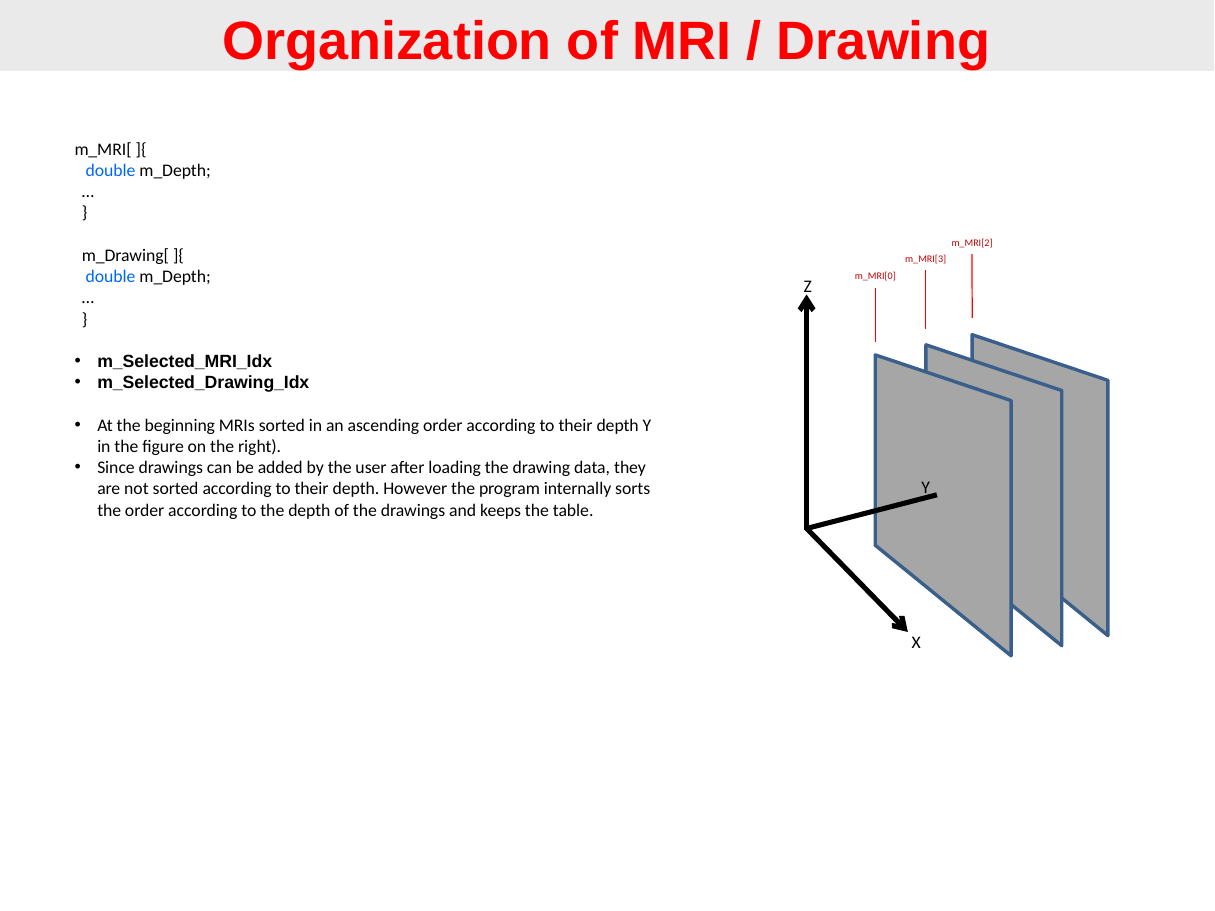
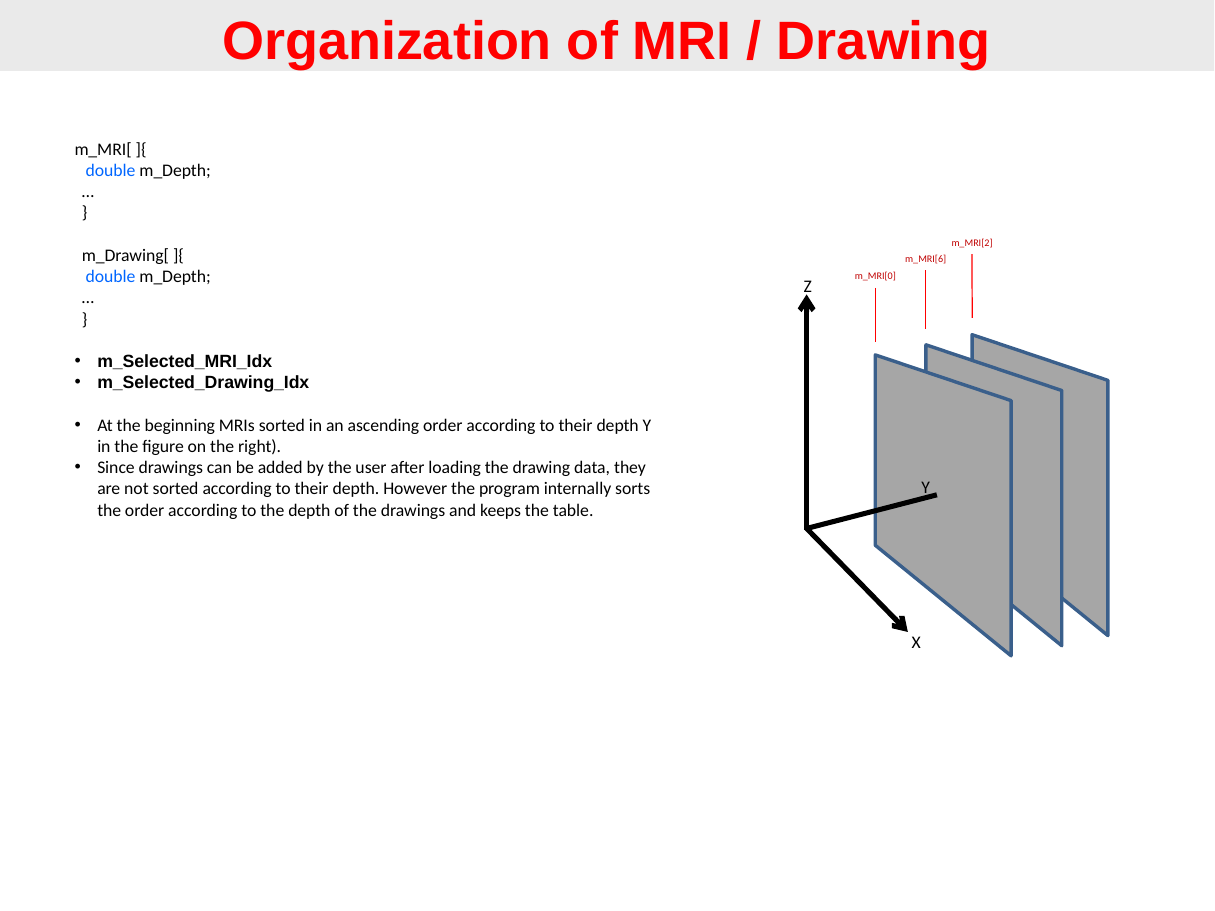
m_MRI[3: m_MRI[3 -> m_MRI[6 (926, 259)
